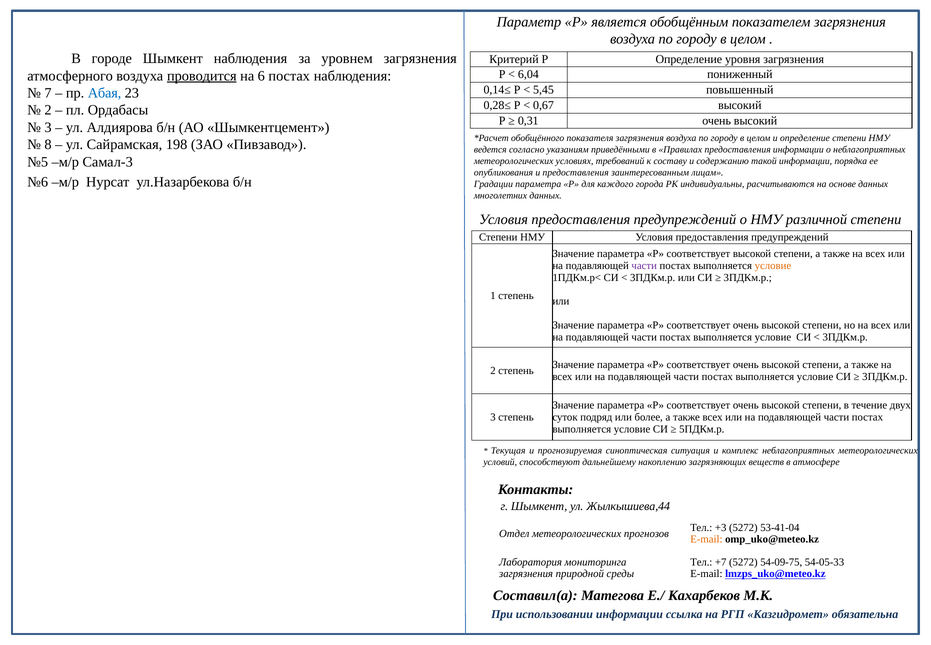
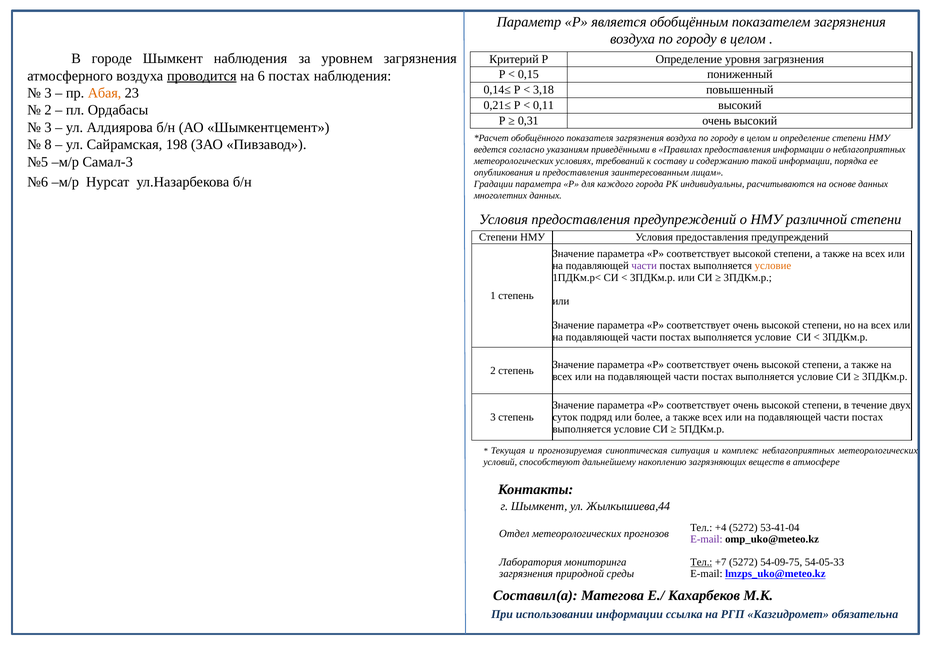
6,04: 6,04 -> 0,15 (528, 74)
5,45: 5,45 -> 3,18 (543, 90)
7: 7 -> 3 (48, 93)
Абая colour: blue -> orange (105, 93)
0,28≤: 0,28≤ -> 0,21≤ (497, 105)
0,67: 0,67 -> 0,11 (543, 105)
+3: +3 -> +4 (721, 527)
E-mail colour: orange -> purple (706, 539)
Тел underline: none -> present (701, 562)
